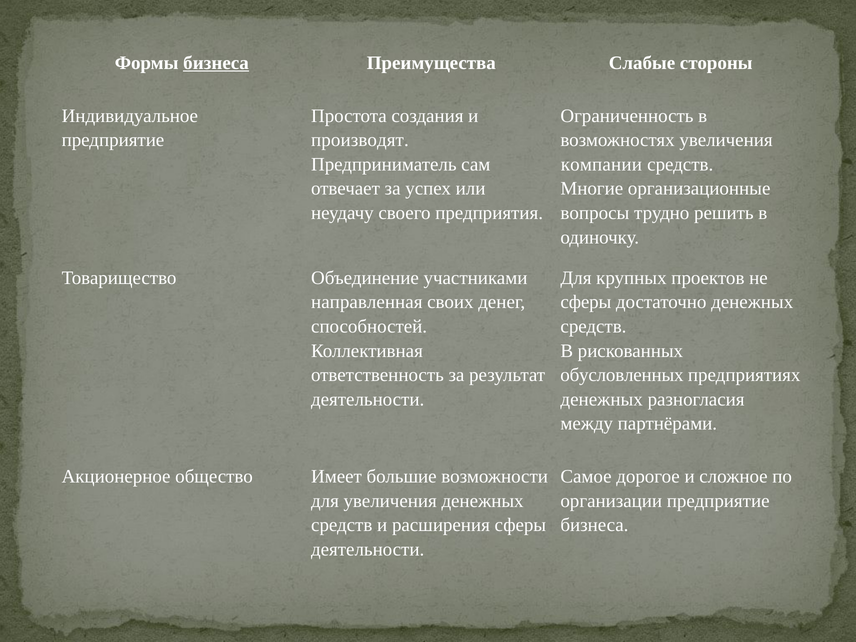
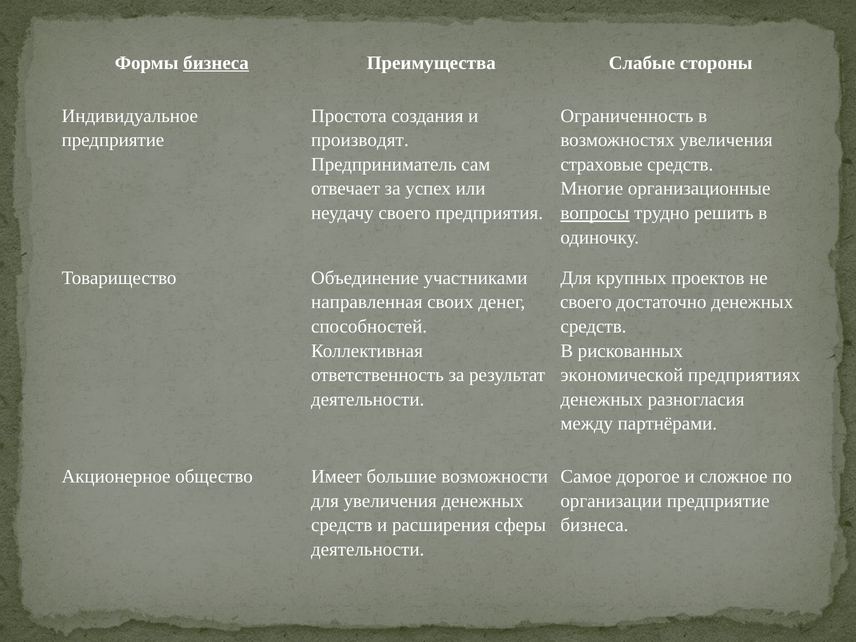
компании: компании -> страховые (602, 164)
вопросы underline: none -> present (595, 213)
сферы: сферы -> своего (586, 302)
обусловленных: обусловленных -> экономической (622, 375)
